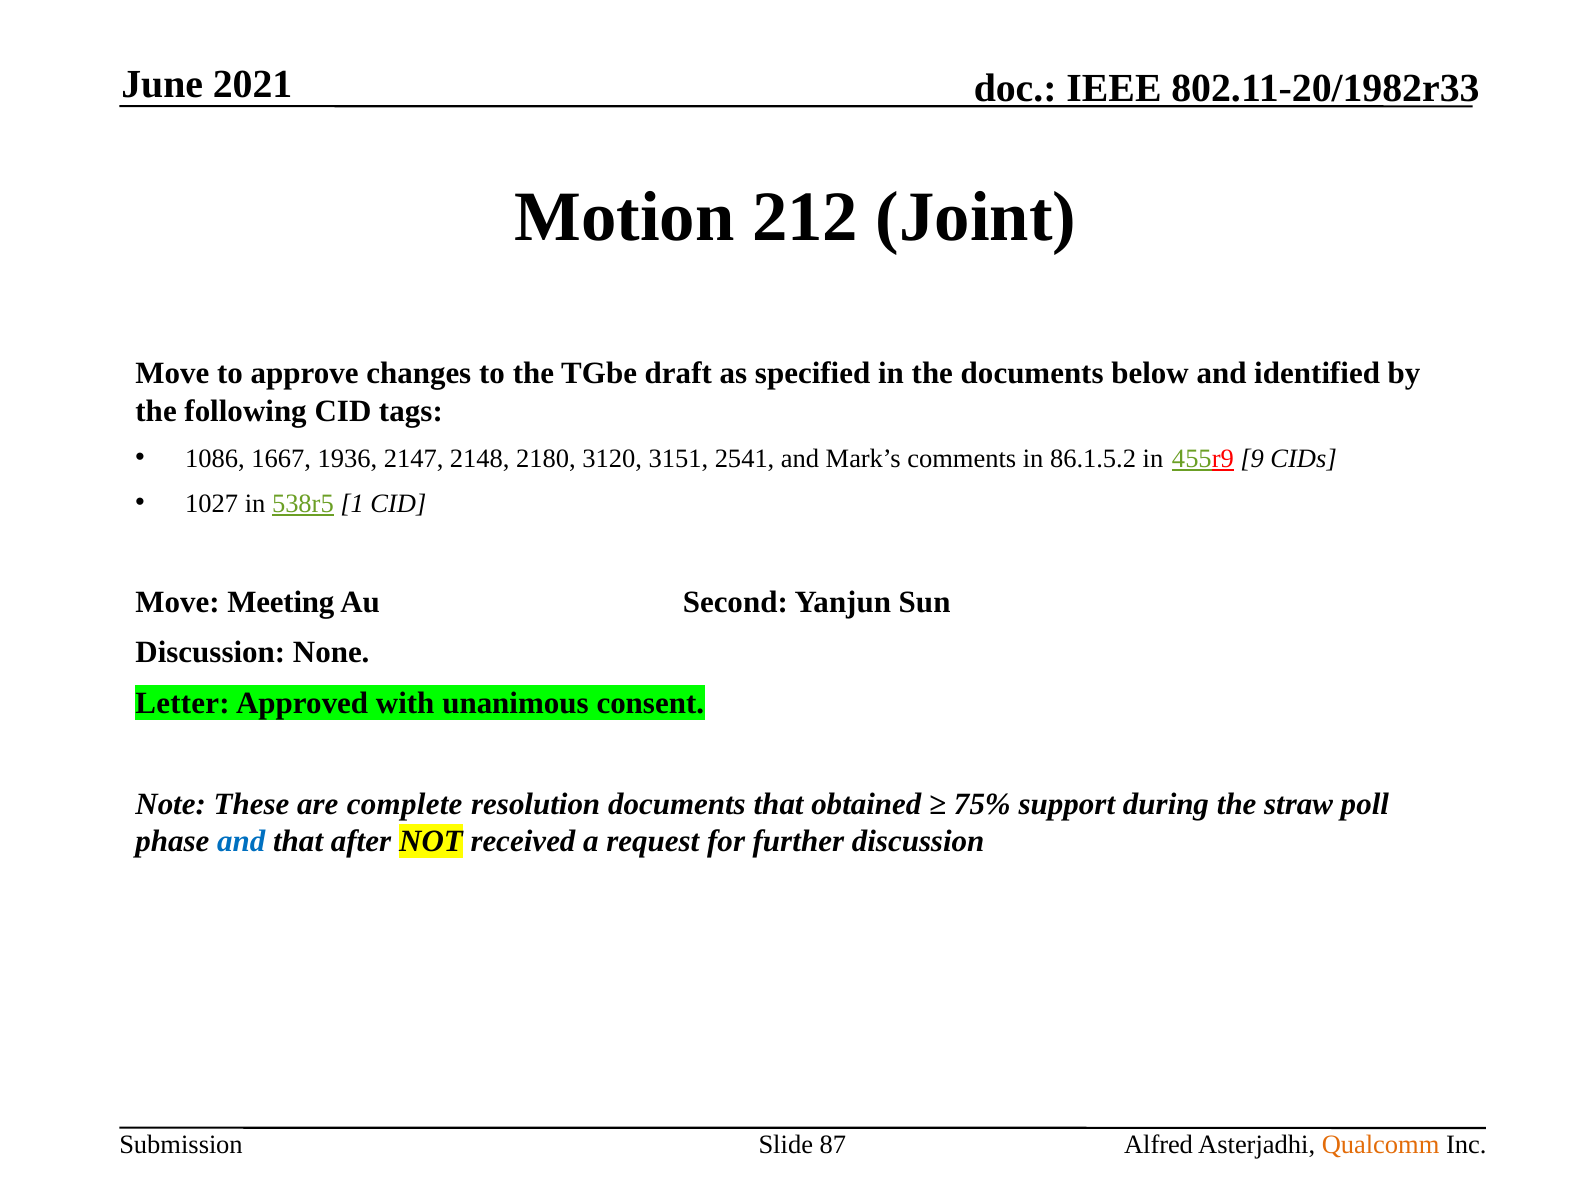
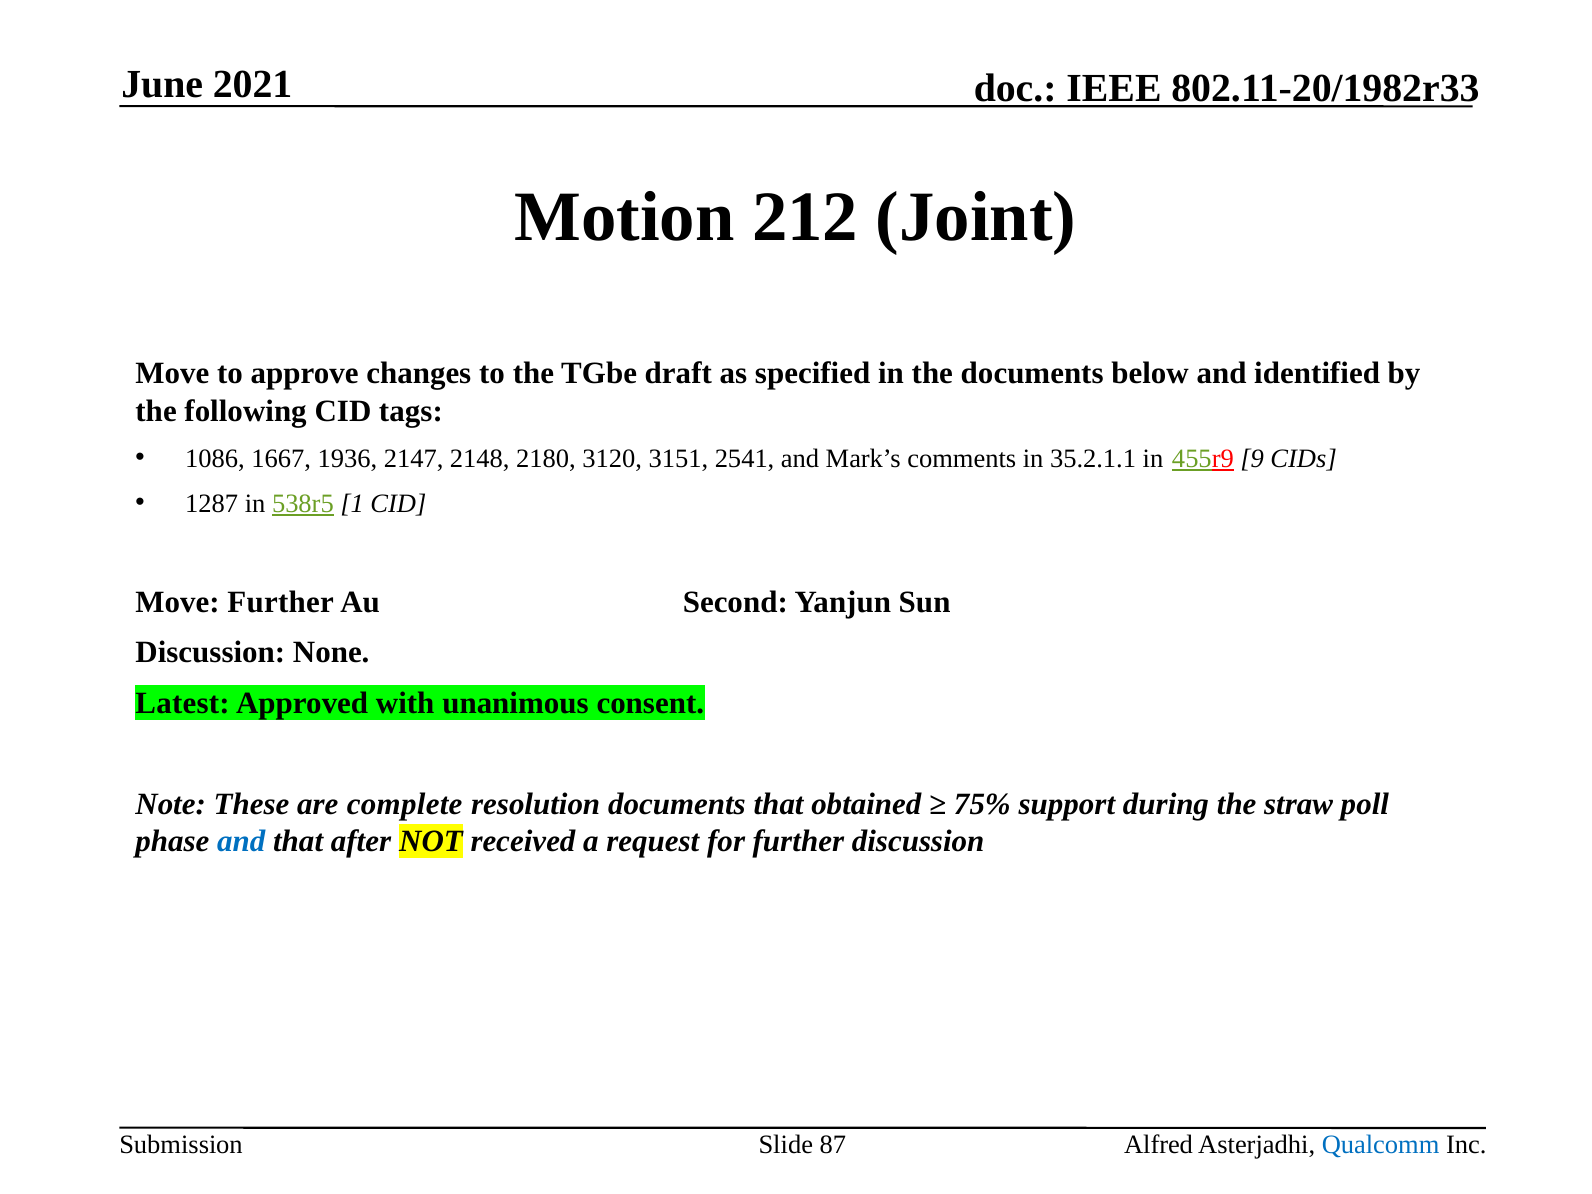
86.1.5.2: 86.1.5.2 -> 35.2.1.1 (1093, 458)
1027: 1027 -> 1287 (212, 503)
Move Meeting: Meeting -> Further (281, 602)
Letter: Letter -> Latest (183, 703)
Qualcomm colour: orange -> blue (1381, 1145)
